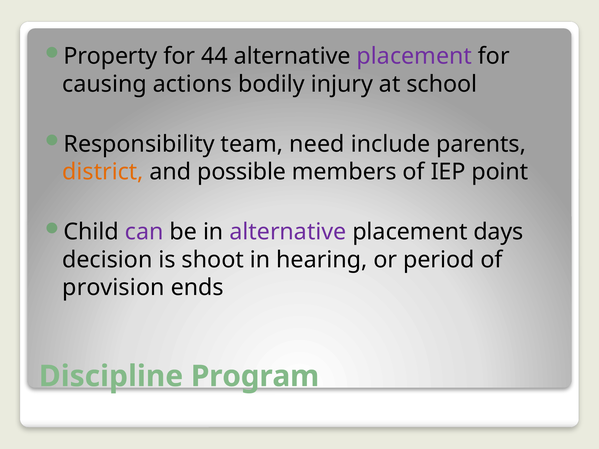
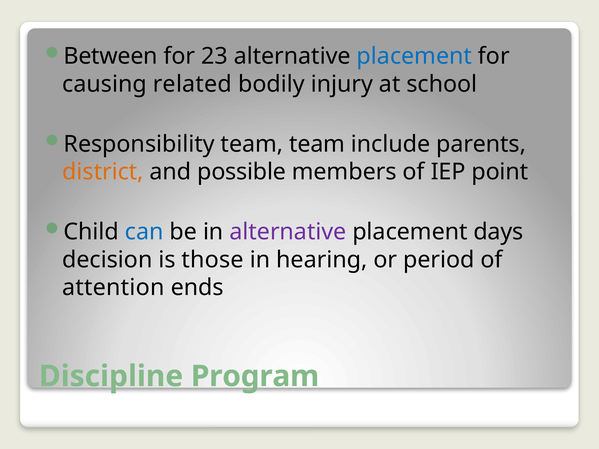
Property: Property -> Between (111, 56)
44: 44 -> 23 (214, 56)
placement colour: purple -> blue (414, 56)
actions: actions -> related (192, 84)
team need: need -> team (317, 144)
can colour: purple -> blue (144, 232)
shoot: shoot -> those (213, 260)
provision: provision -> attention (113, 288)
